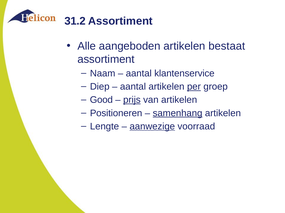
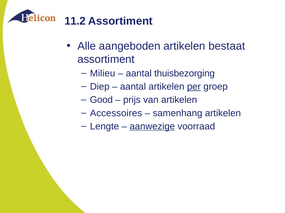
31.2: 31.2 -> 11.2 (75, 21)
Naam: Naam -> Milieu (103, 74)
klantenservice: klantenservice -> thuisbezorging (184, 74)
prijs underline: present -> none (132, 100)
Positioneren: Positioneren -> Accessoires (116, 113)
samenhang underline: present -> none (178, 113)
